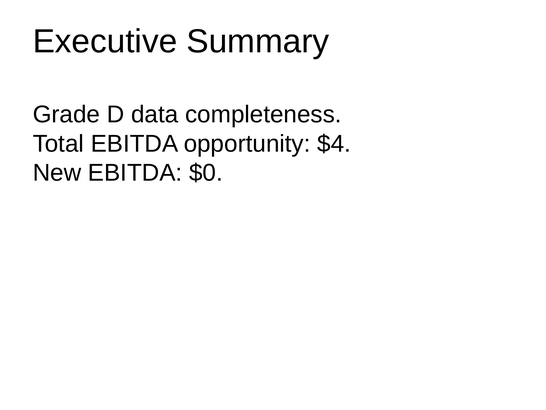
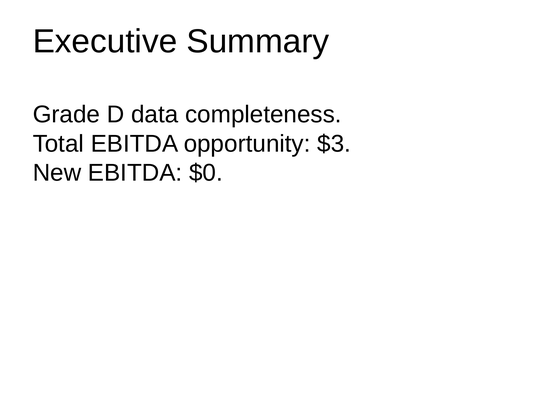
$4: $4 -> $3 (334, 144)
